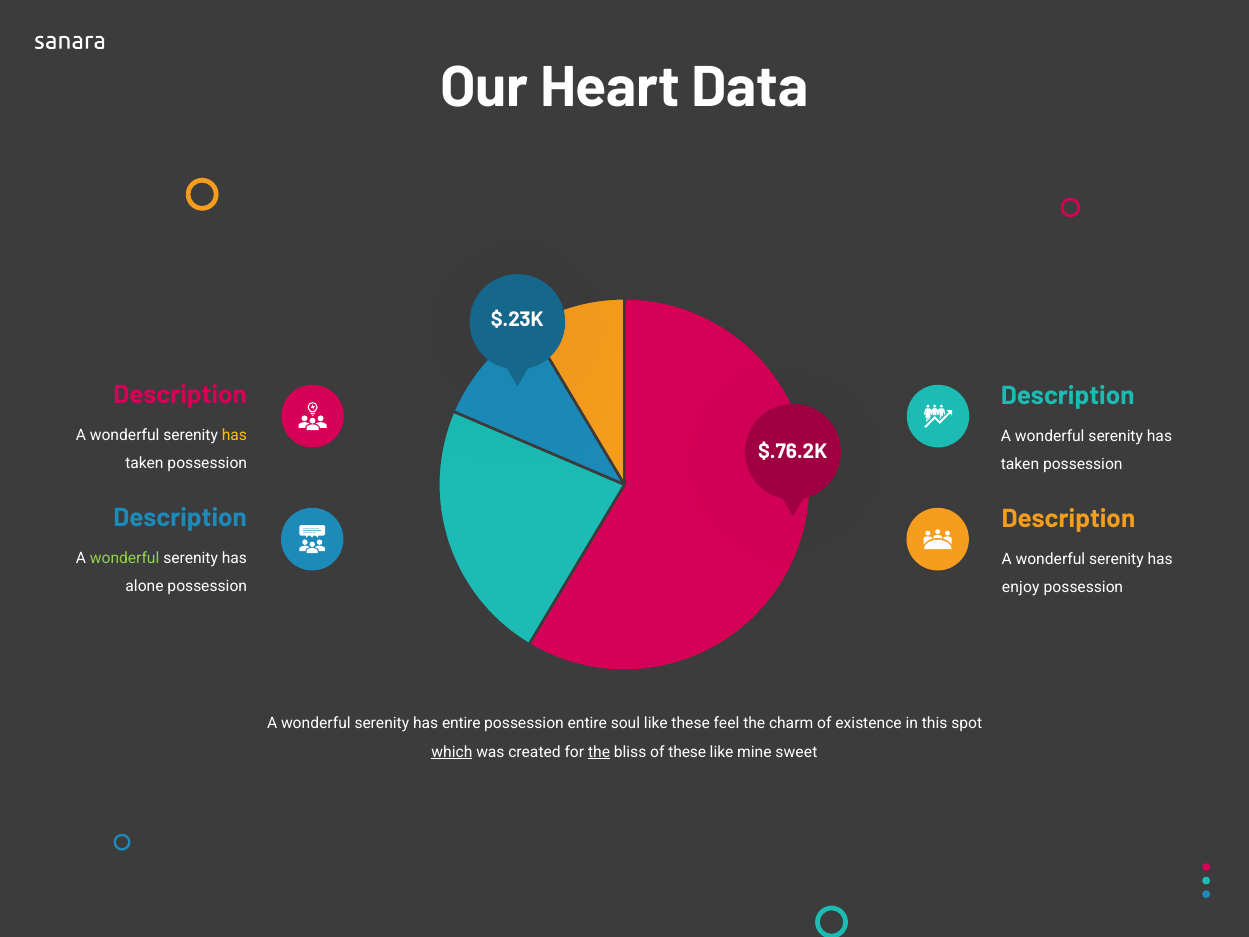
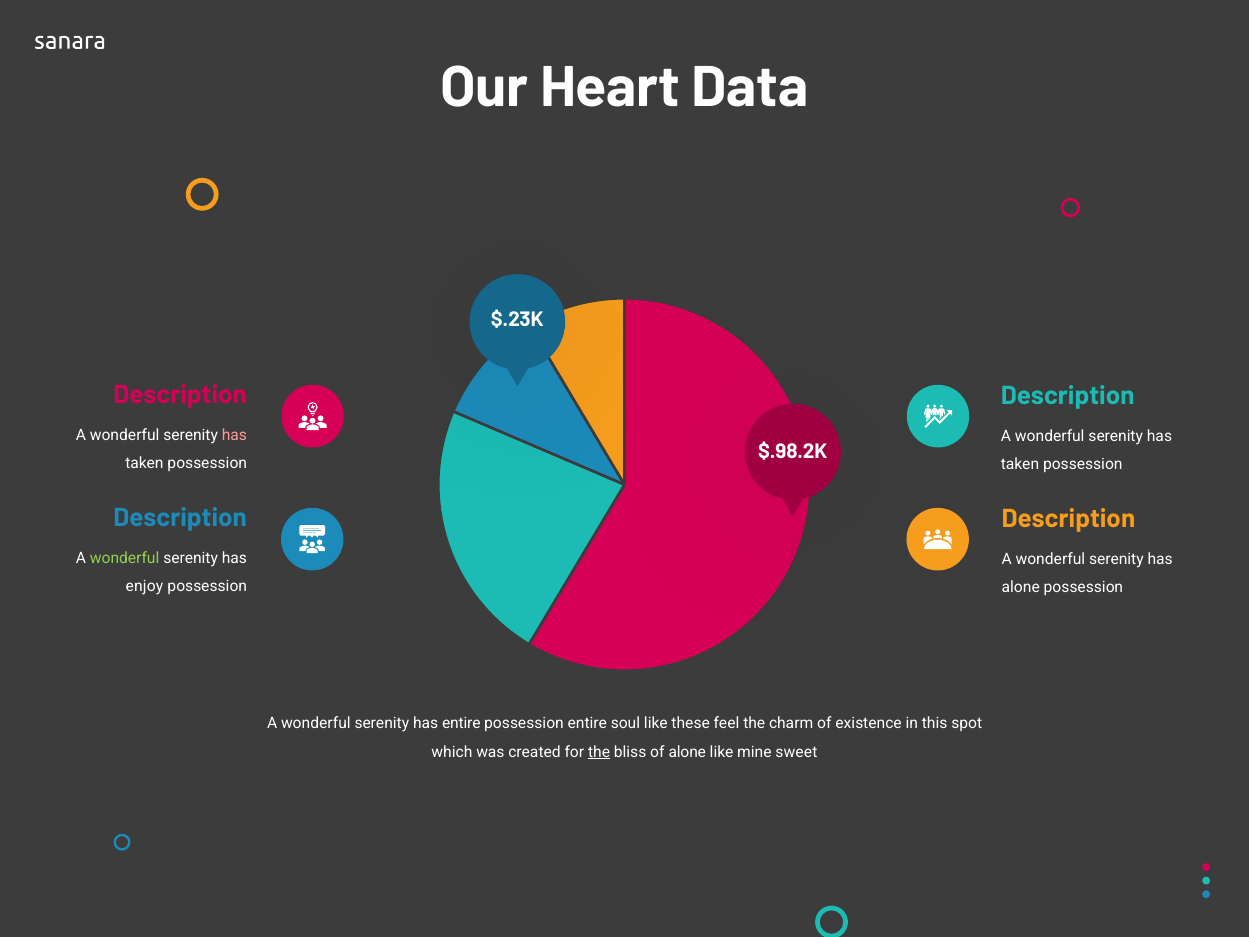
has colour: yellow -> pink (234, 435)
$.76.2K: $.76.2K -> $.98.2K (793, 452)
alone: alone -> enjoy (144, 587)
enjoy: enjoy -> alone (1021, 587)
which underline: present -> none (452, 752)
of these: these -> alone (687, 752)
